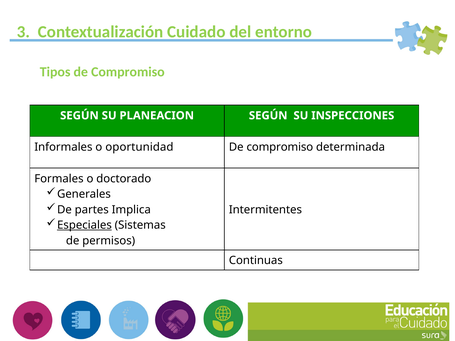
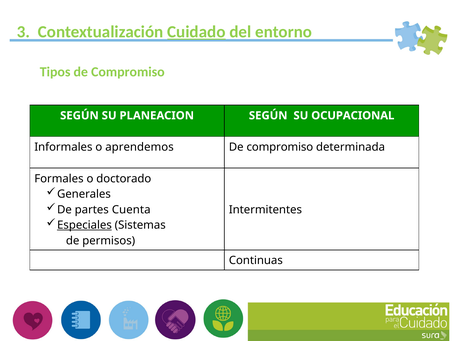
Cuidado underline: none -> present (196, 32)
INSPECCIONES: INSPECCIONES -> OCUPACIONAL (353, 116)
oportunidad: oportunidad -> aprendemos (139, 147)
Implica: Implica -> Cuenta (131, 210)
